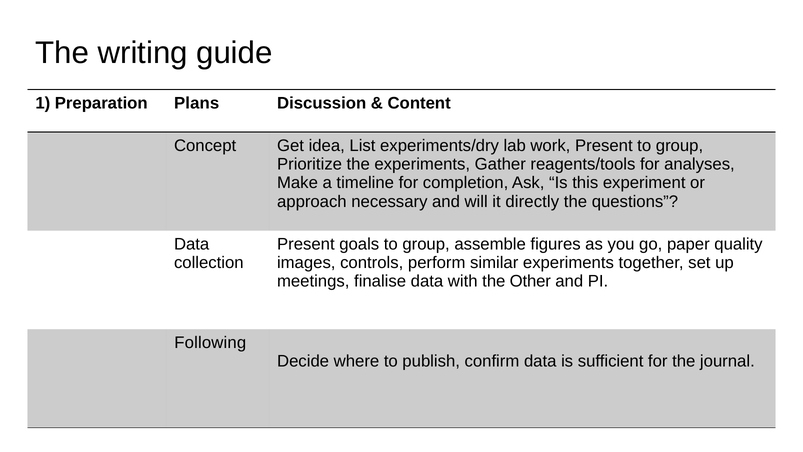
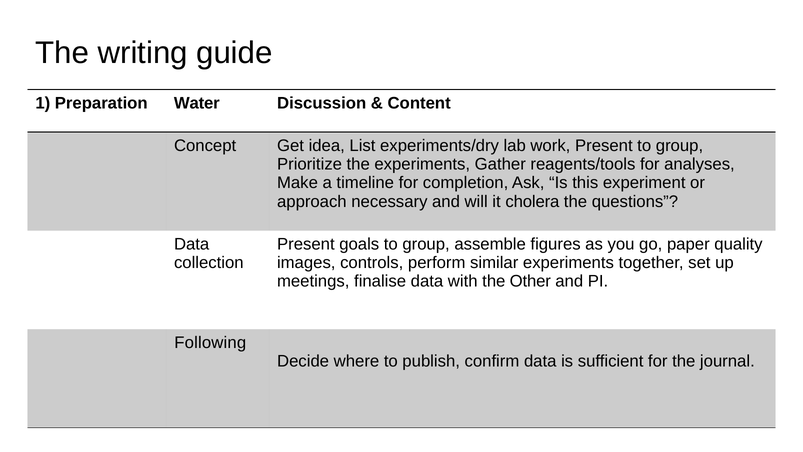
Plans: Plans -> Water (197, 103)
directly: directly -> cholera (532, 201)
